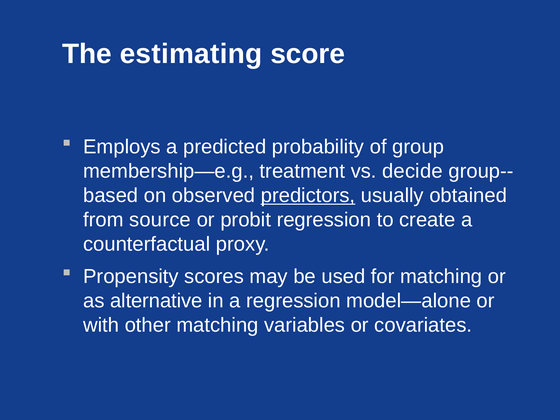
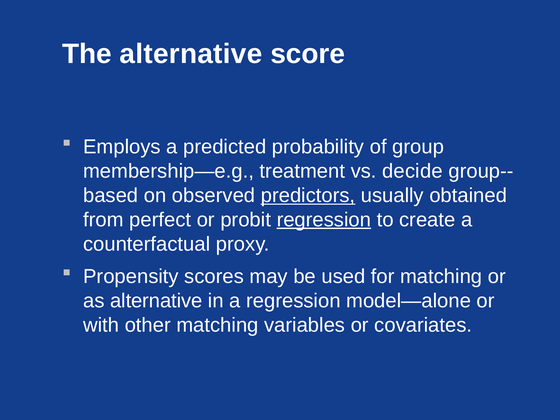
The estimating: estimating -> alternative (191, 54)
source: source -> perfect (160, 220)
regression underline: none -> present (324, 220)
